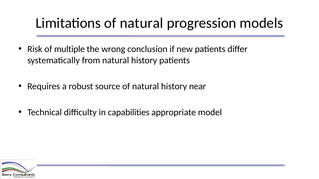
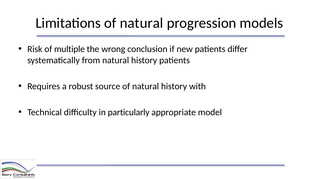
near: near -> with (197, 87)
capabilities: capabilities -> particularly (129, 113)
